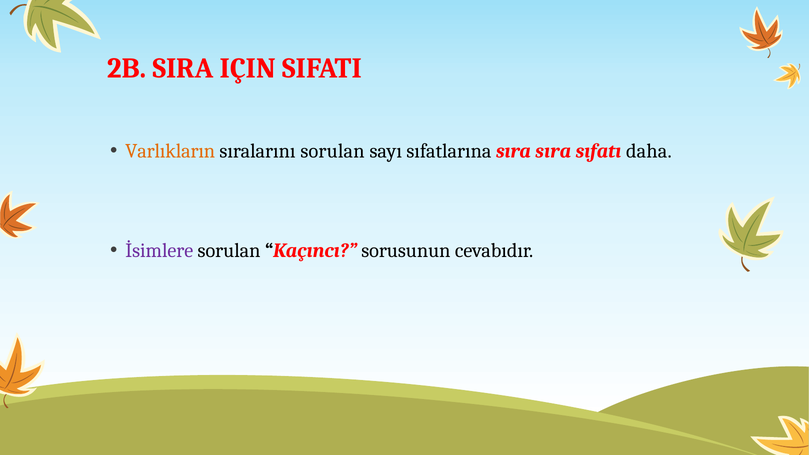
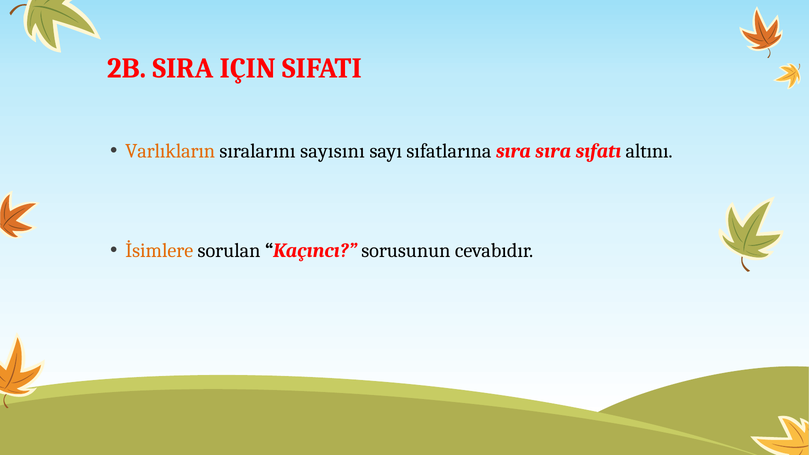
sıralarını sorulan: sorulan -> sayısını (332, 151)
daha: daha -> altını (649, 151)
İsimlere colour: purple -> orange (159, 251)
